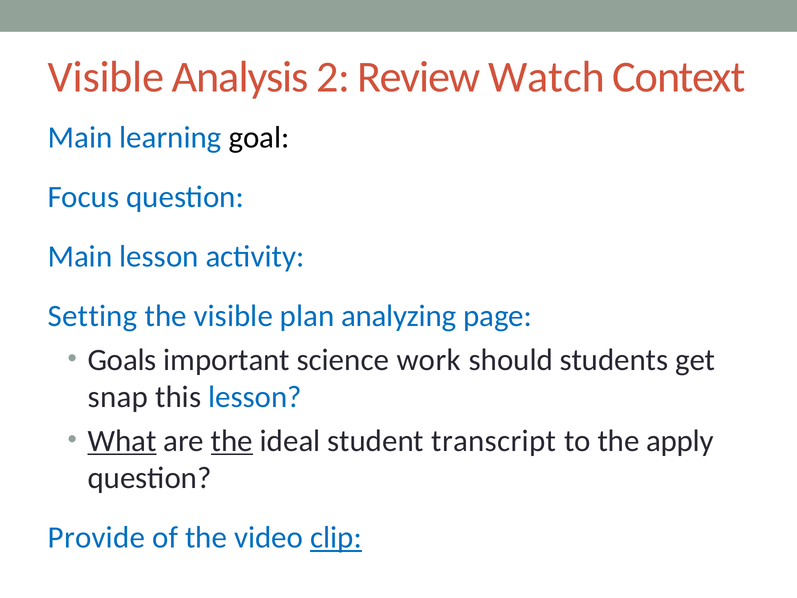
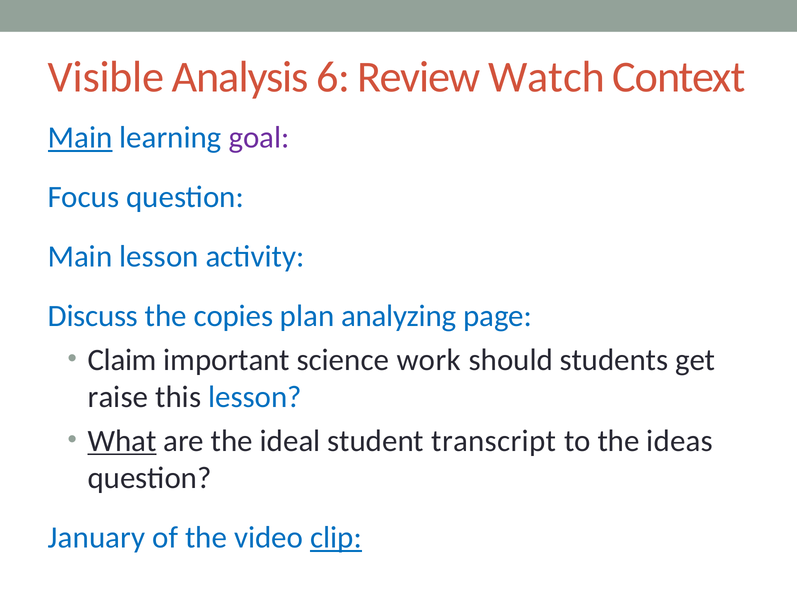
2: 2 -> 6 (333, 77)
Main underline: none -> present (80, 138)
goal colour: black -> purple (259, 138)
Setting: Setting -> Discuss (93, 316)
the visible: visible -> copies (233, 316)
Goals: Goals -> Claim (122, 360)
snap: snap -> raise (118, 397)
the underline: present -> none (232, 441)
apply: apply -> ideas (680, 441)
Provide: Provide -> January (97, 537)
